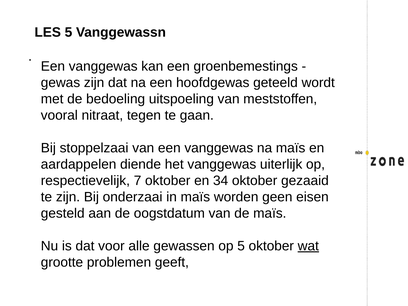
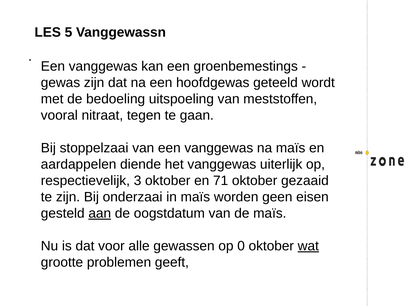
7: 7 -> 3 (138, 181)
34: 34 -> 71 (221, 181)
aan underline: none -> present (100, 213)
op 5: 5 -> 0 (241, 246)
